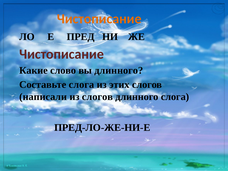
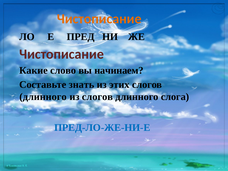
вы длинного: длинного -> начинаем (119, 70)
Составьте слога: слога -> знать (82, 85)
написали: написали -> длинного (43, 97)
ПРЕД-ЛО-ЖЕ-НИ-Е colour: black -> blue (102, 128)
